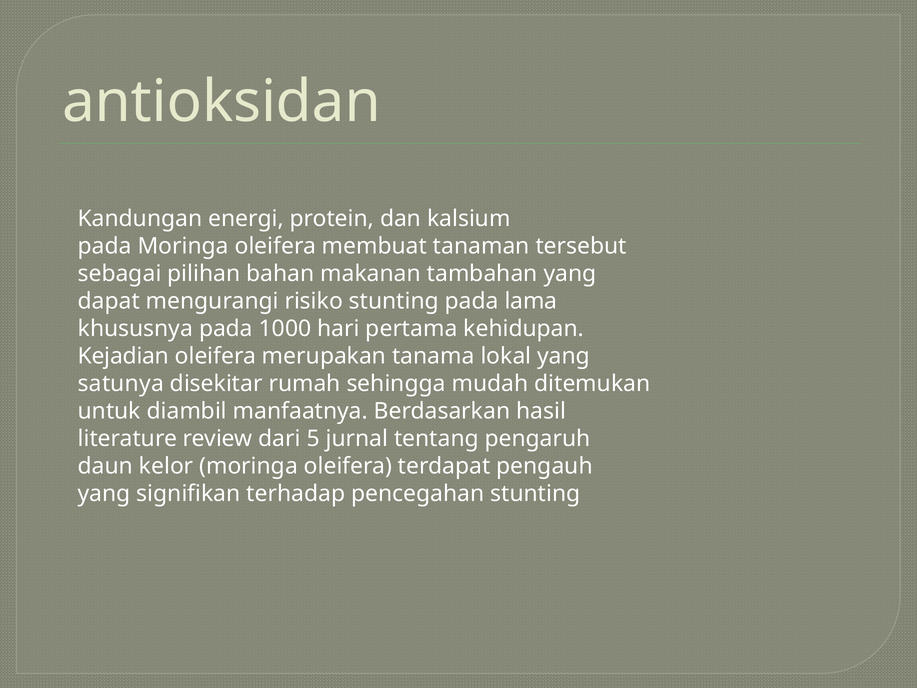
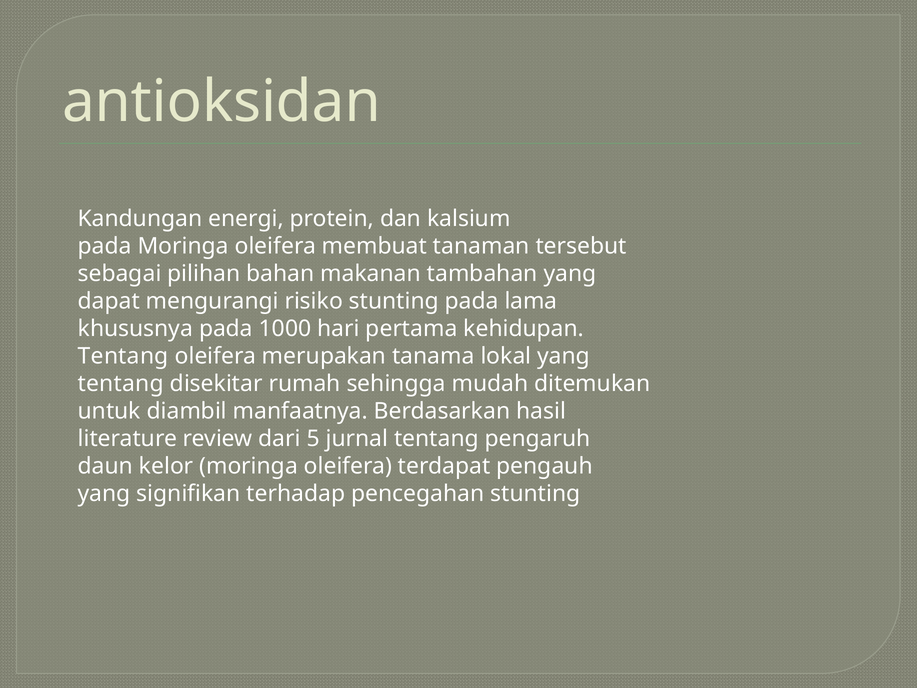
Kejadian: Kejadian -> Tentang (123, 356)
satunya: satunya -> tentang (121, 384)
